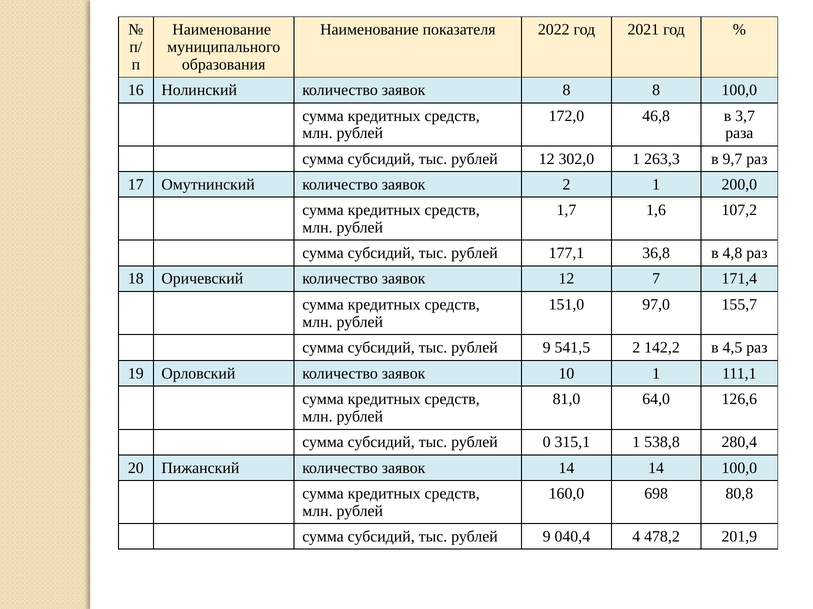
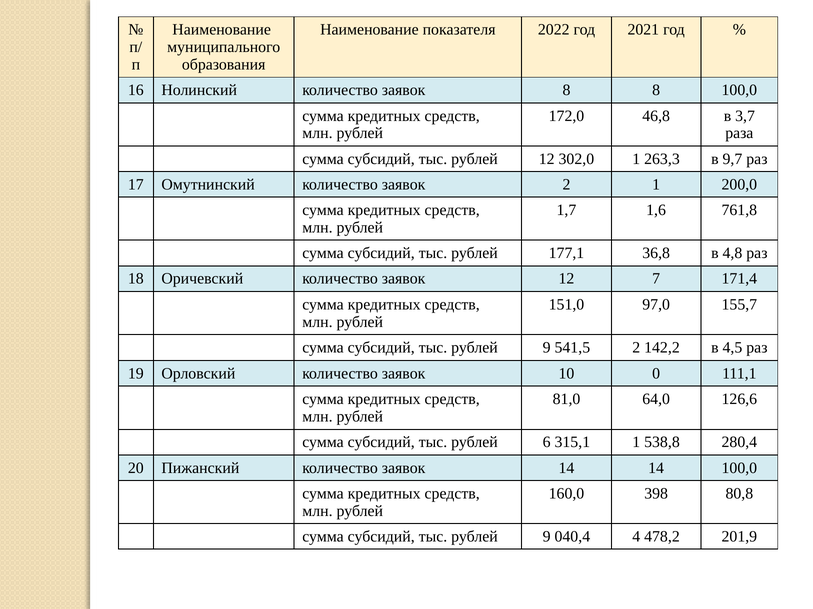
107,2: 107,2 -> 761,8 (739, 210)
10 1: 1 -> 0 (656, 374)
0: 0 -> 6 (547, 443)
698: 698 -> 398 (656, 494)
